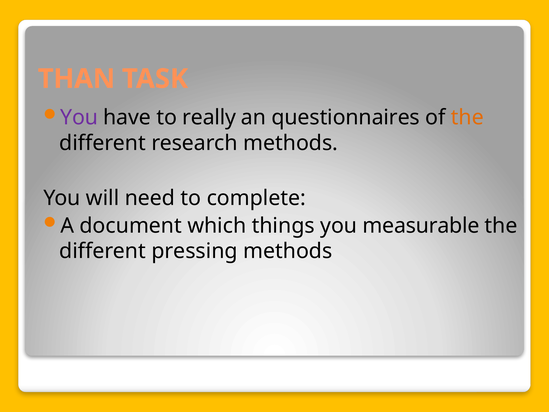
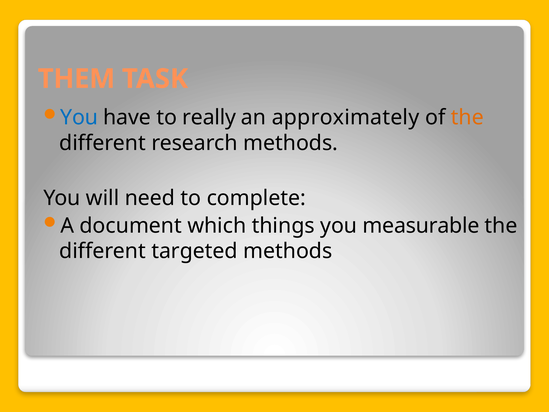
THAN: THAN -> THEM (76, 79)
You colour: purple -> blue (79, 118)
questionnaires: questionnaires -> approximately (346, 118)
pressing: pressing -> targeted (195, 251)
